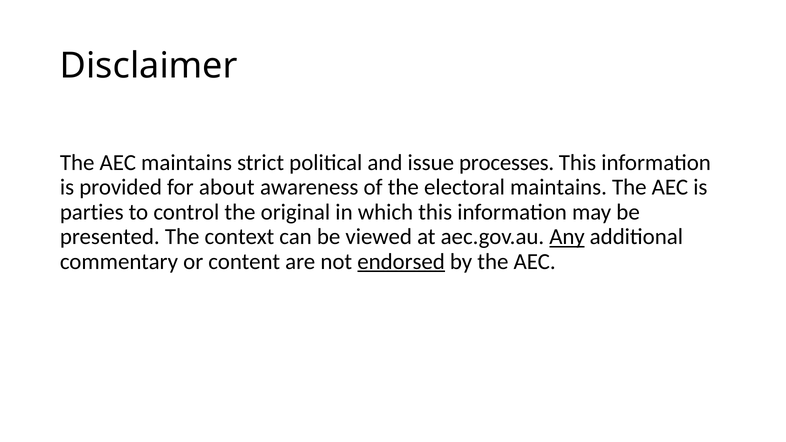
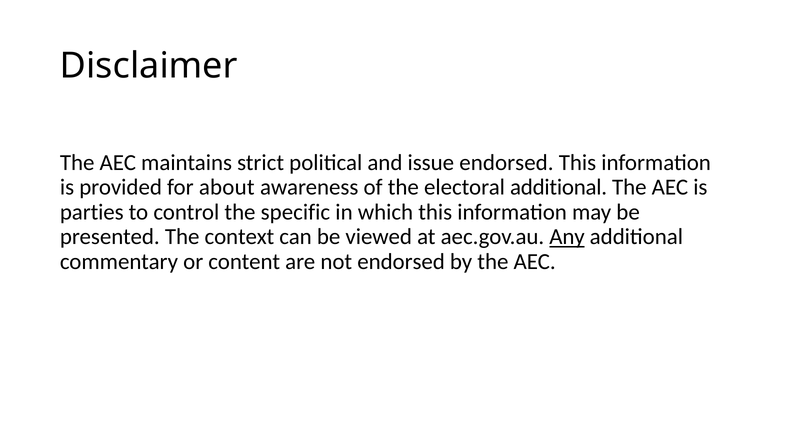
issue processes: processes -> endorsed (506, 163)
electoral maintains: maintains -> additional (559, 187)
original: original -> specific (295, 212)
endorsed underline: present -> none (401, 262)
